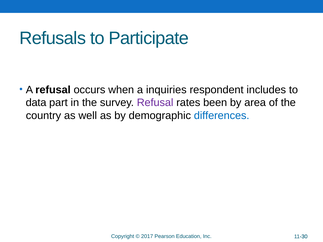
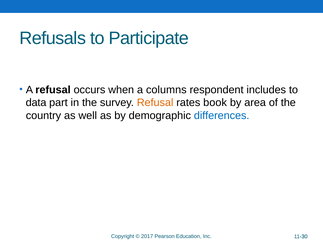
inquiries: inquiries -> columns (166, 90)
Refusal colour: purple -> orange (155, 103)
been: been -> book (215, 103)
